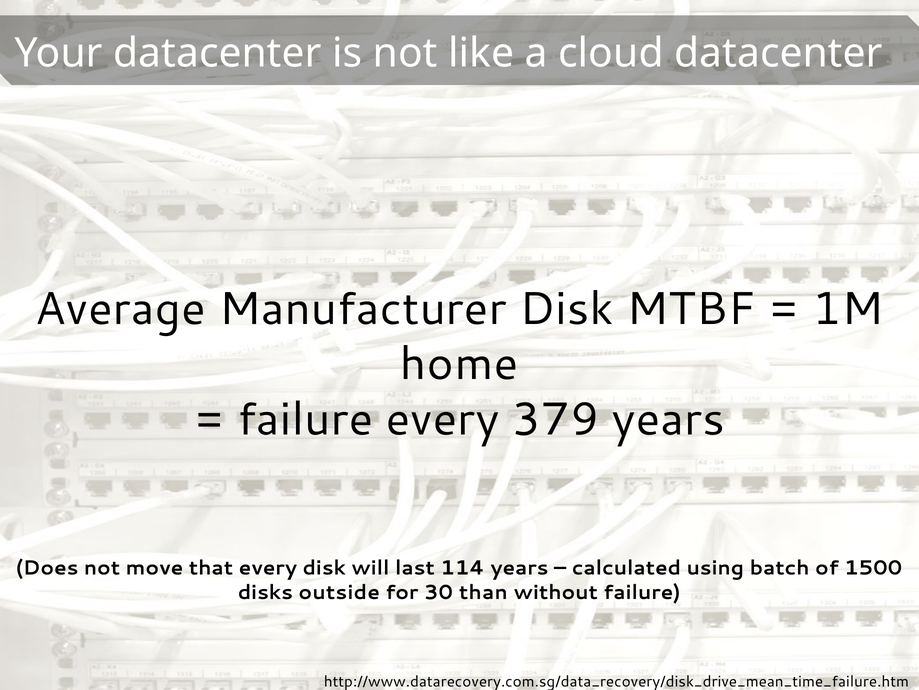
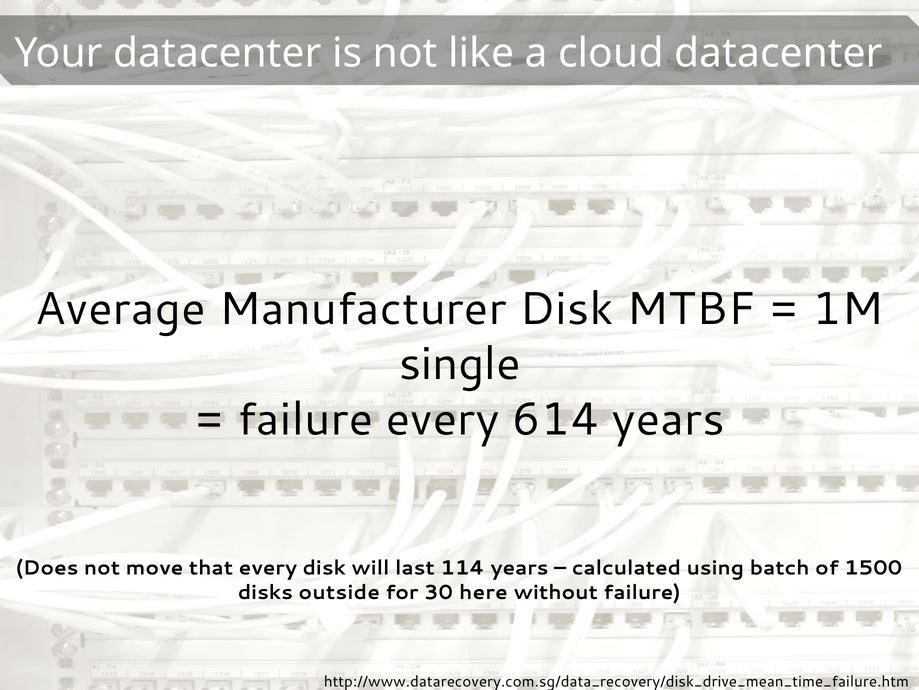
home: home -> single (460, 364)
379: 379 -> 614 (556, 419)
than: than -> here (483, 592)
